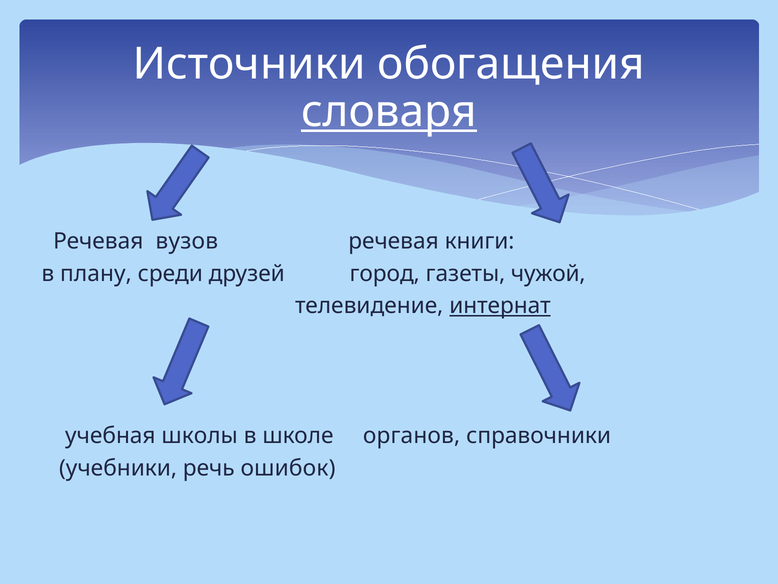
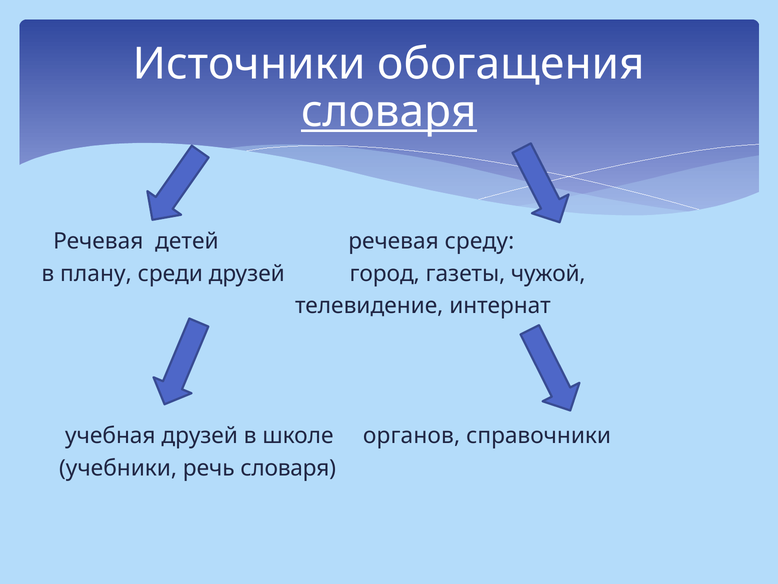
вузов: вузов -> детей (187, 241)
книги: книги -> среду (479, 241)
интернат underline: present -> none (500, 306)
учебная школы: школы -> друзей (200, 435)
речь ошибок: ошибок -> словаря (288, 468)
